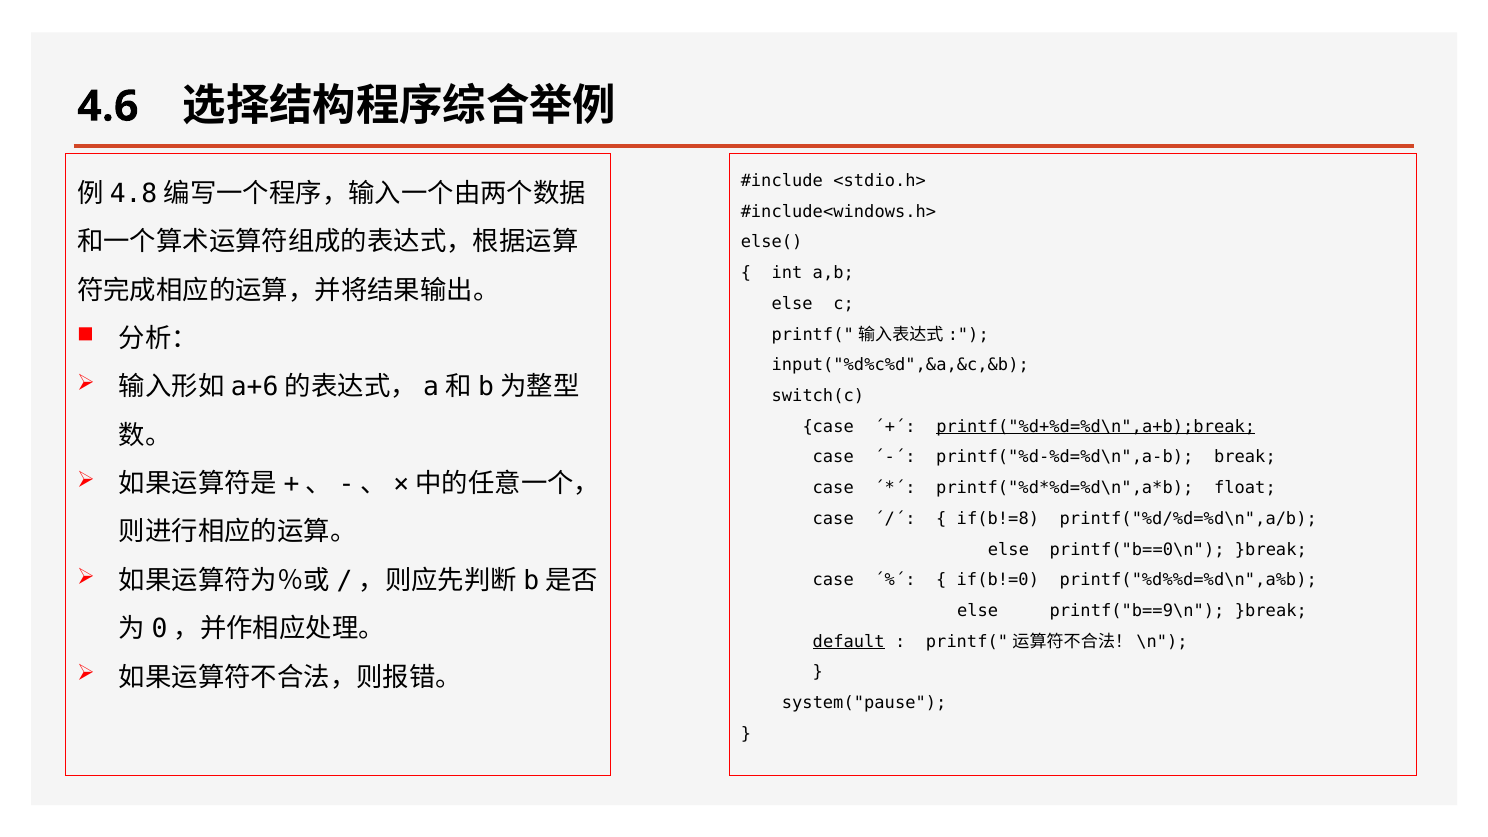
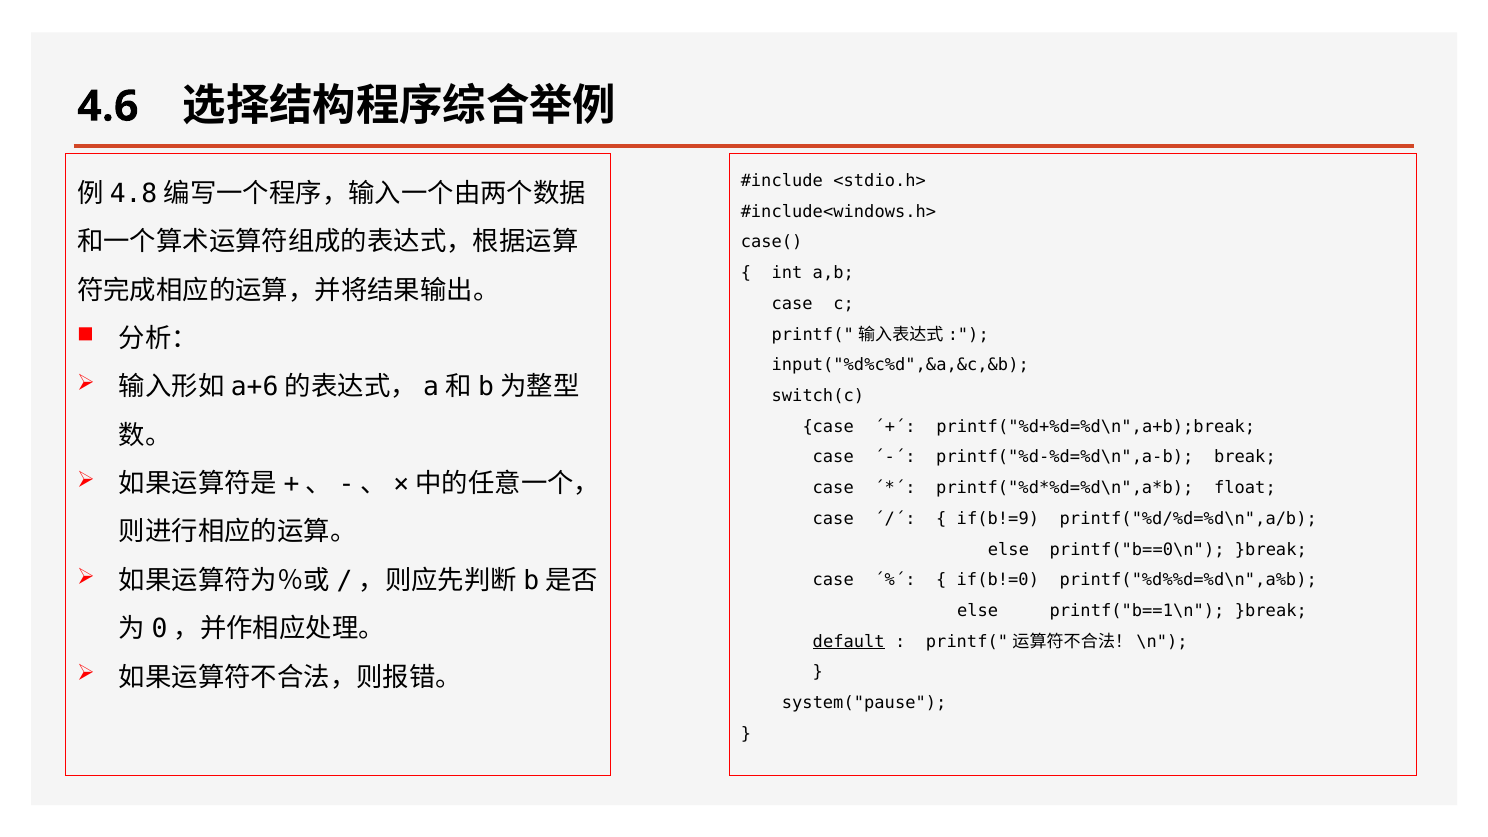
else(: else( -> case( (772, 242)
else: else -> case (792, 304)
printf("%d+%d=%d\n",a+b);break underline: present -> none (1096, 427)
if(b!=8: if(b!=8 -> if(b!=9 (998, 519)
printf("b==9\n: printf("b==9\n -> printf("b==1\n (1137, 611)
